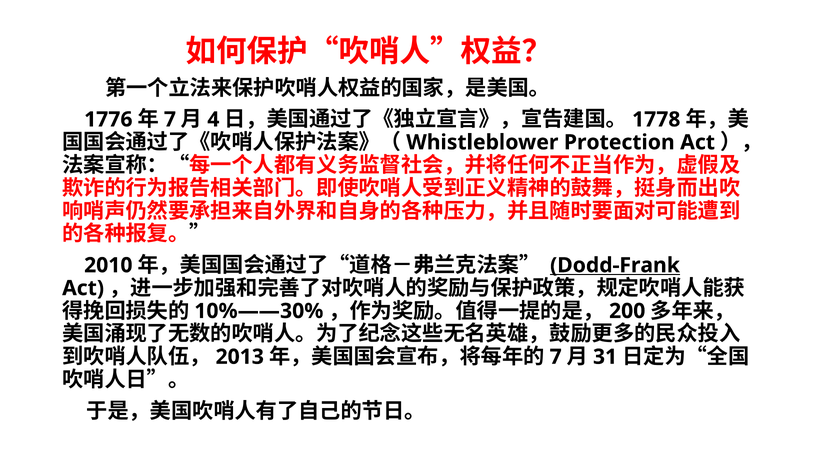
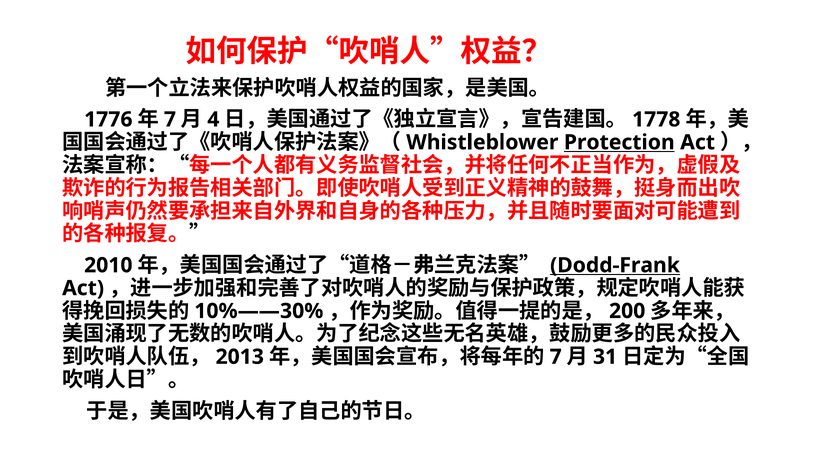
Protection underline: none -> present (619, 142)
